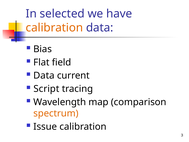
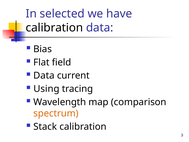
calibration colour: orange -> black (54, 28)
Script: Script -> Using (46, 89)
Issue: Issue -> Stack (45, 126)
